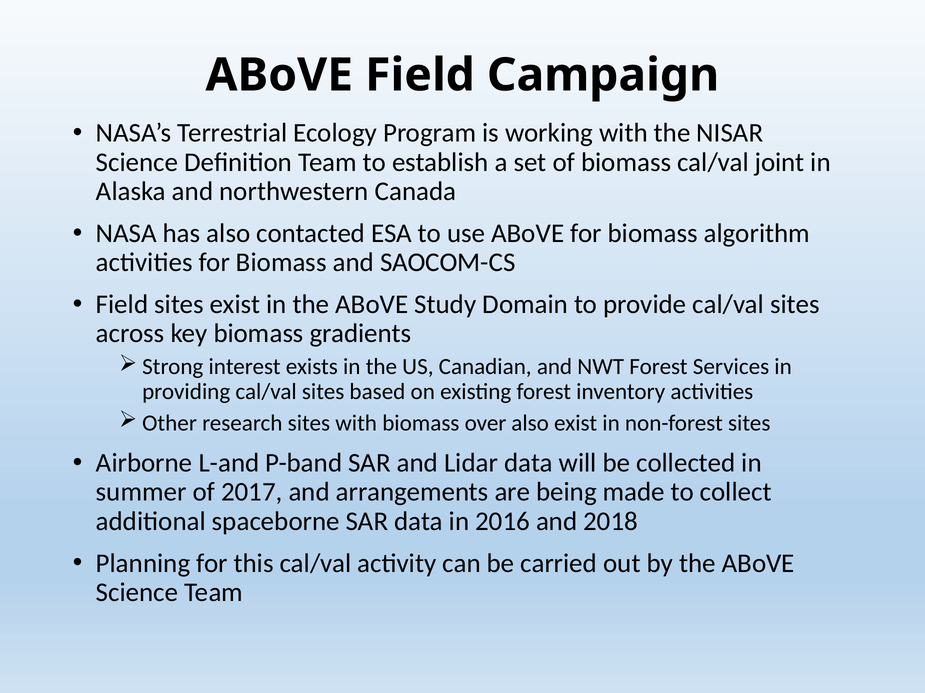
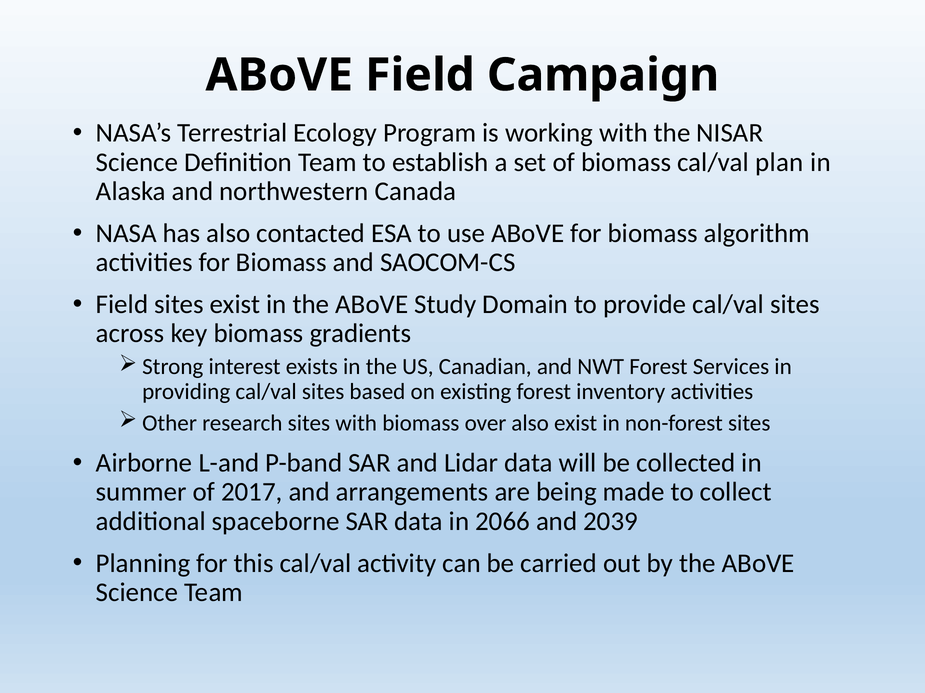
joint: joint -> plan (780, 162)
2016: 2016 -> 2066 (503, 522)
2018: 2018 -> 2039 (611, 522)
